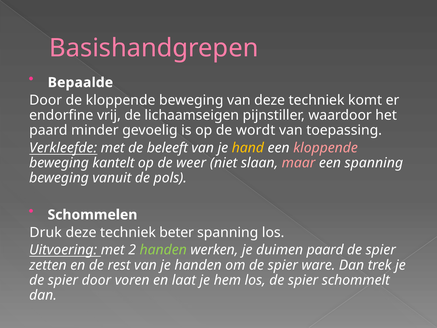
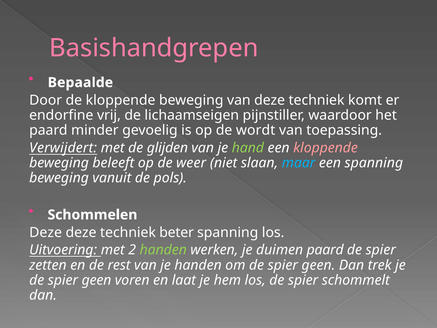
Verkleefde: Verkleefde -> Verwijdert (63, 148)
beleeft: beleeft -> glijden (167, 148)
hand colour: yellow -> light green (248, 148)
kantelt: kantelt -> beleeft (113, 163)
maar colour: pink -> light blue (299, 163)
Druk: Druk -> Deze (46, 232)
om de spier ware: ware -> geen (318, 265)
door: door -> geen (97, 280)
